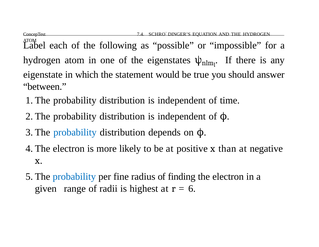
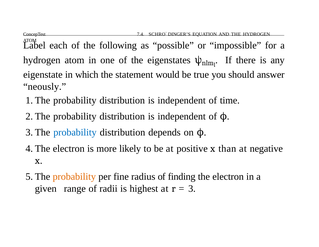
between: between -> neously (45, 86)
probability colour: blue -> orange (74, 176)
6: 6 -> 3 (192, 188)
